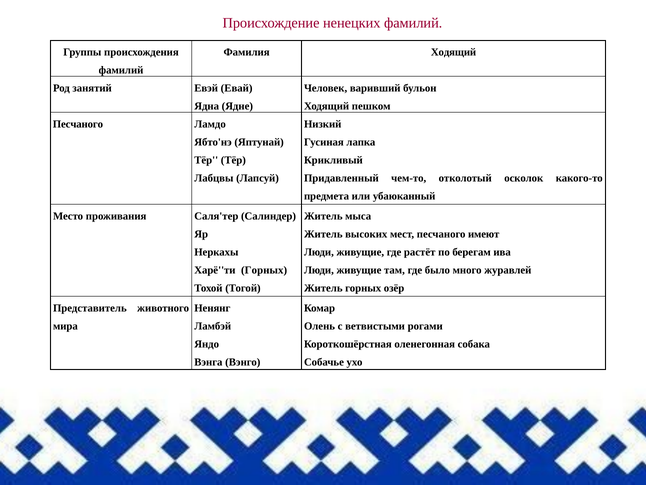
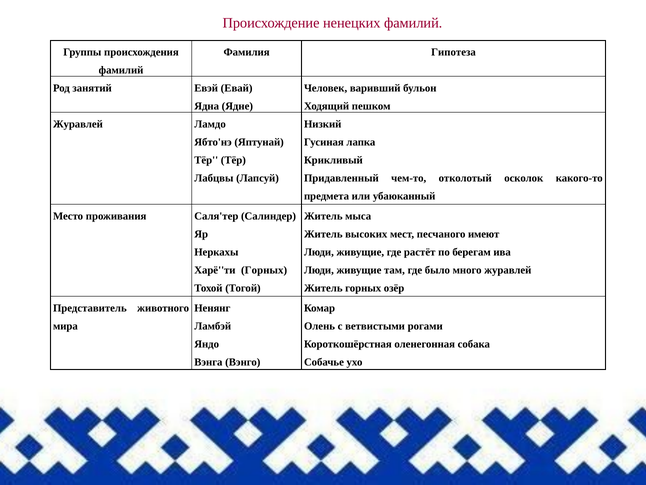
Фамилия Ходящий: Ходящий -> Гипотеза (453, 52)
Песчаного: Песчаного -> Журавлей (78, 124)
